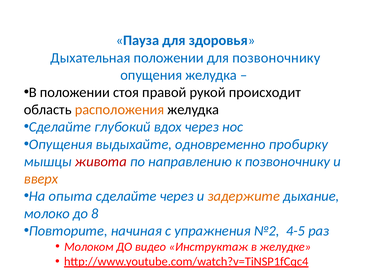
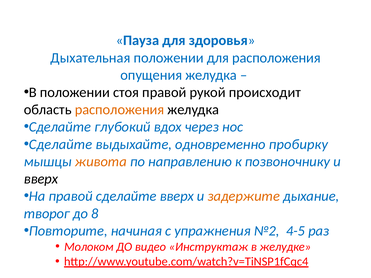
для позвоночнику: позвоночнику -> расположения (276, 58)
Опущения: Опущения -> Сделайте (61, 144)
живота colour: red -> orange (101, 162)
вверх colour: orange -> black (41, 179)
На опыта: опыта -> правой (71, 196)
сделайте через: через -> вверх (177, 196)
молоко: молоко -> творог (47, 214)
